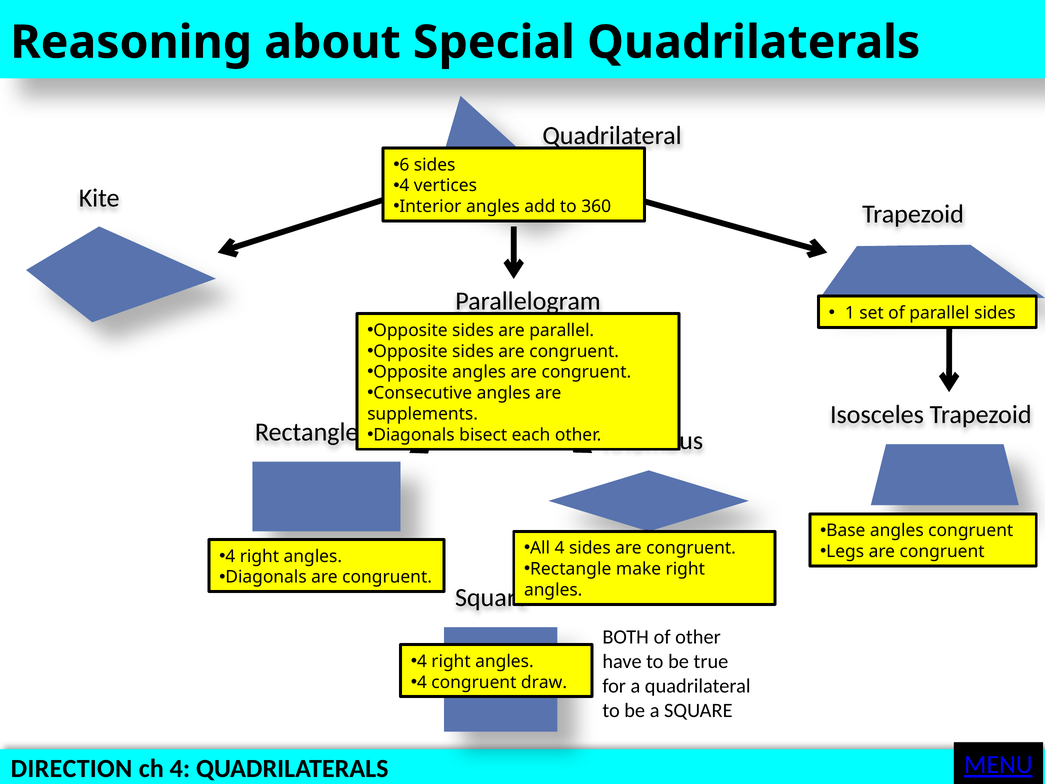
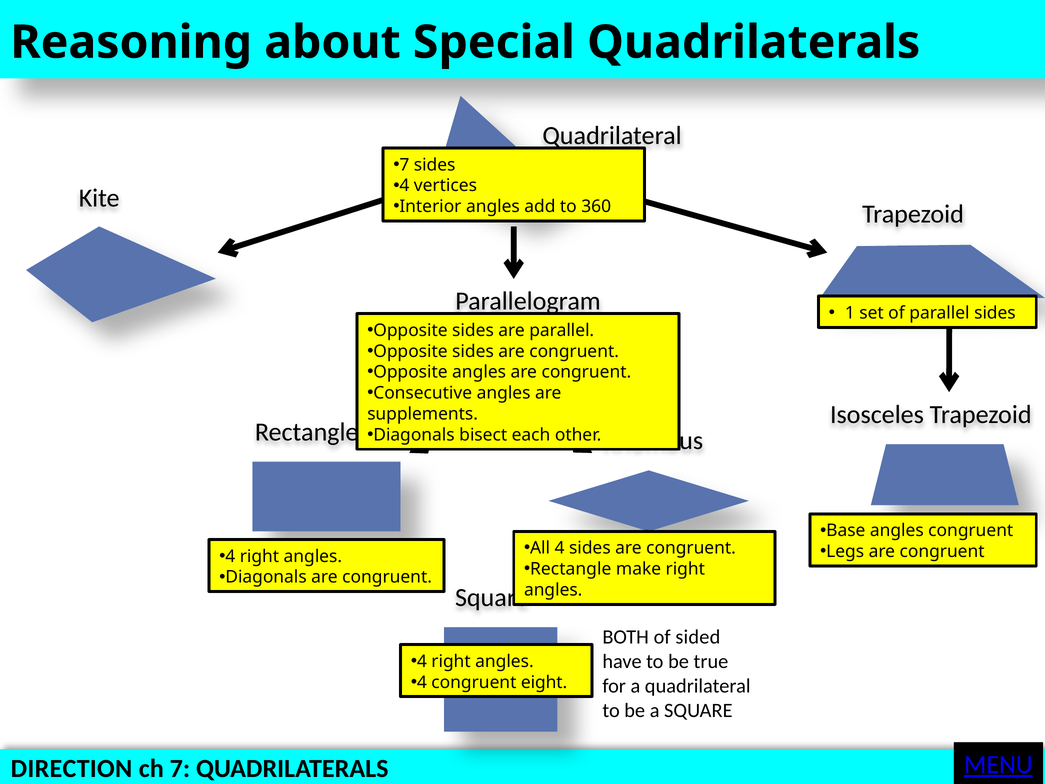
6: 6 -> 7 (404, 165)
of other: other -> sided (698, 637)
draw: draw -> eight (544, 682)
ch 4: 4 -> 7 (180, 768)
